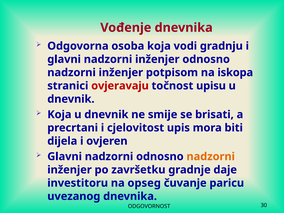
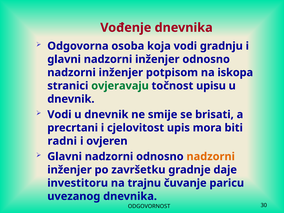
ovjeravaju colour: red -> green (120, 86)
Koja: Koja -> Vodi (59, 115)
dijela: dijela -> radni (62, 141)
opseg: opseg -> trajnu (144, 183)
